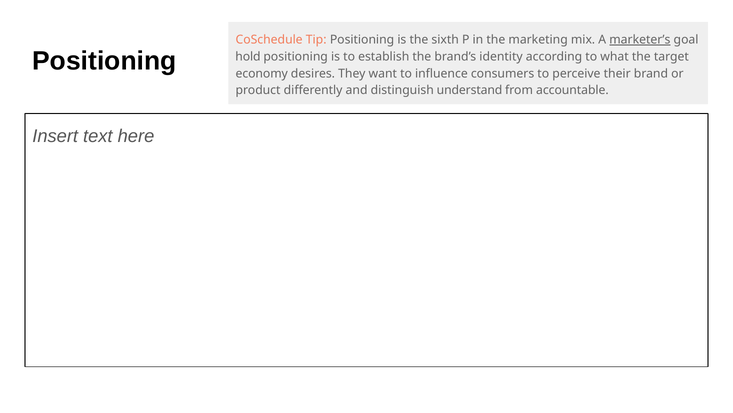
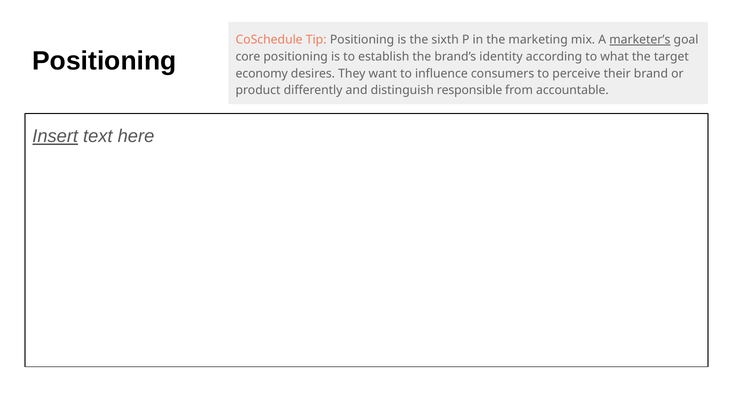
hold: hold -> core (248, 57)
understand: understand -> responsible (470, 90)
Insert underline: none -> present (55, 136)
